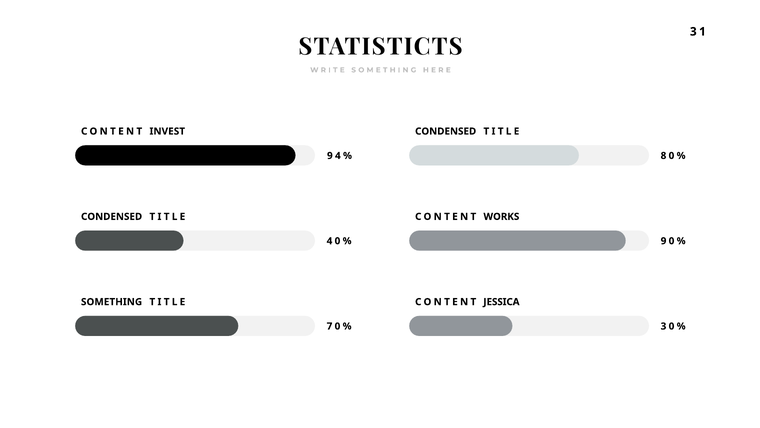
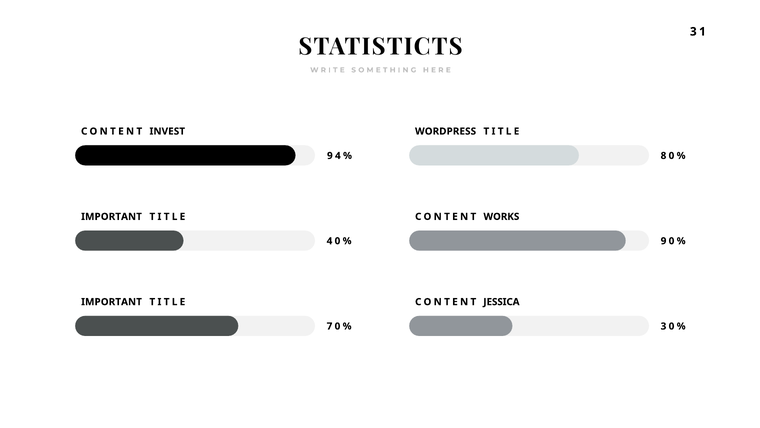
CONDENSED: CONDENSED -> WORDPRESS (446, 131)
CONDENSED: CONDENSED -> IMPORTANT (112, 216)
SOMETHING: SOMETHING -> IMPORTANT (112, 302)
